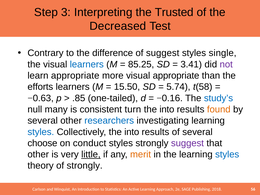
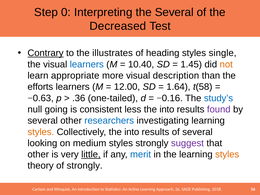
3: 3 -> 0 (66, 12)
the Trusted: Trusted -> Several (174, 12)
Contrary underline: none -> present (46, 53)
difference: difference -> illustrates (113, 53)
of suggest: suggest -> heading (163, 53)
85.25: 85.25 -> 10.40 (141, 64)
3.41: 3.41 -> 1.45 (191, 64)
not colour: purple -> orange (226, 64)
visual appropriate: appropriate -> description (176, 76)
15.50: 15.50 -> 12.00 (127, 87)
5.74: 5.74 -> 1.64 (178, 87)
.85: .85 -> .36 (79, 98)
many: many -> going (56, 109)
turn: turn -> less (133, 109)
found colour: orange -> purple (219, 109)
styles colour: blue -> orange (41, 132)
choose: choose -> looking (42, 143)
conduct: conduct -> medium (90, 143)
merit colour: orange -> blue (141, 154)
styles colour: blue -> orange (227, 154)
